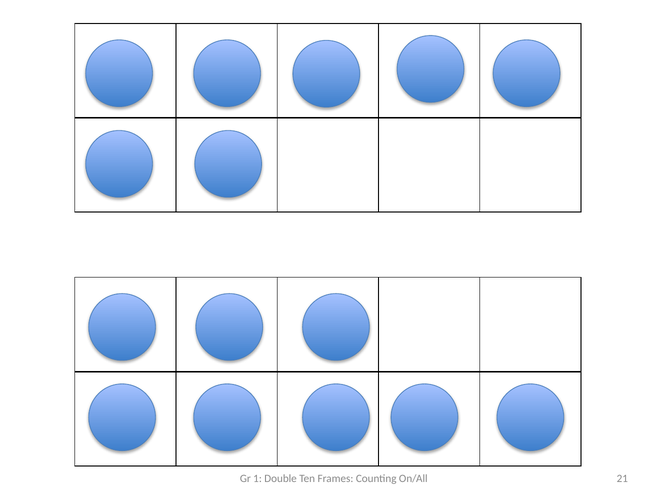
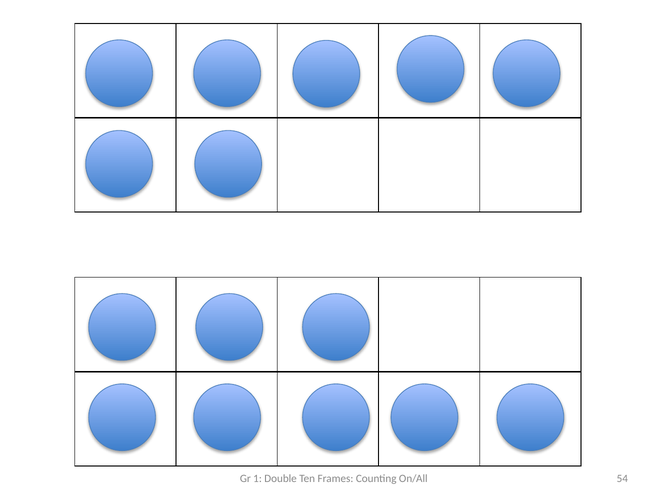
21: 21 -> 54 (622, 478)
